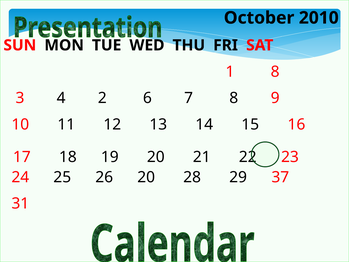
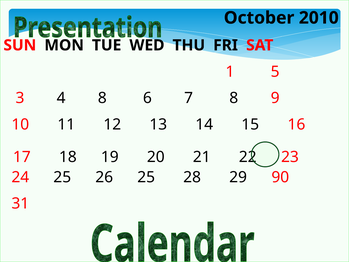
1 8: 8 -> 5 (275, 72)
4 2: 2 -> 8 (102, 98)
26 20: 20 -> 25 (146, 177)
37: 37 -> 90 (280, 177)
